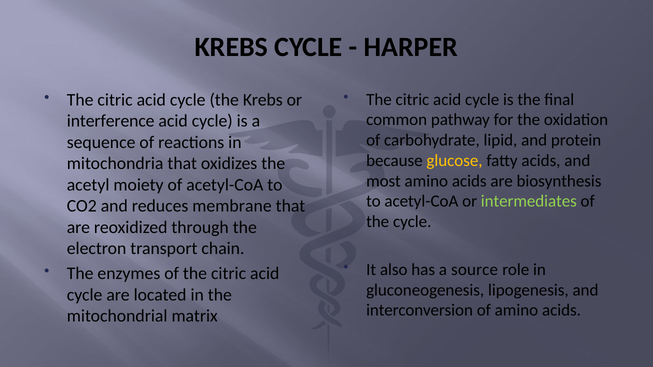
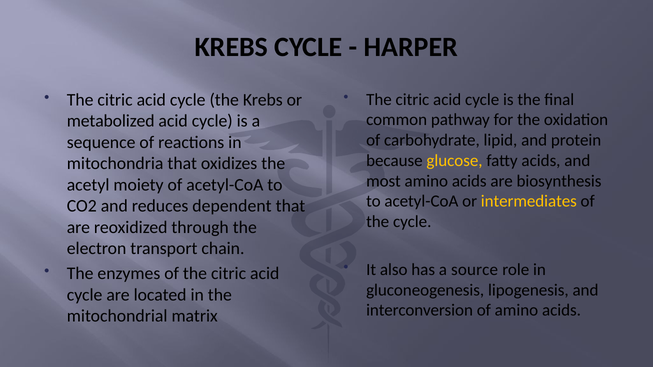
interference: interference -> metabolized (111, 121)
intermediates colour: light green -> yellow (529, 202)
membrane: membrane -> dependent (232, 206)
